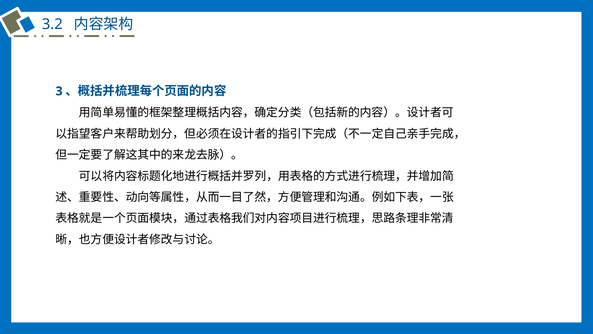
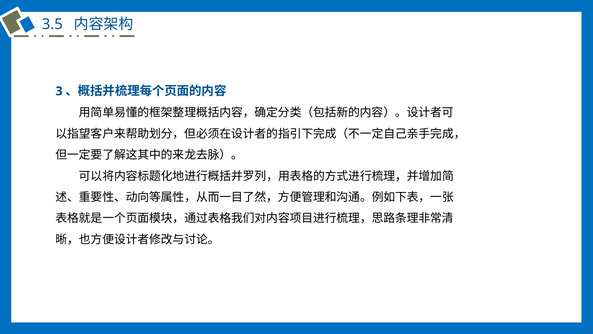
3.2: 3.2 -> 3.5 (52, 24)
